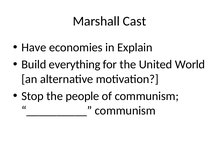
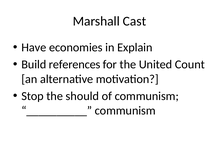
everything: everything -> references (75, 65)
World: World -> Count (190, 65)
people: people -> should (82, 96)
